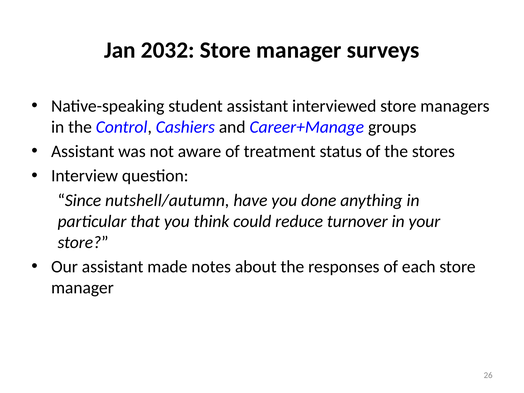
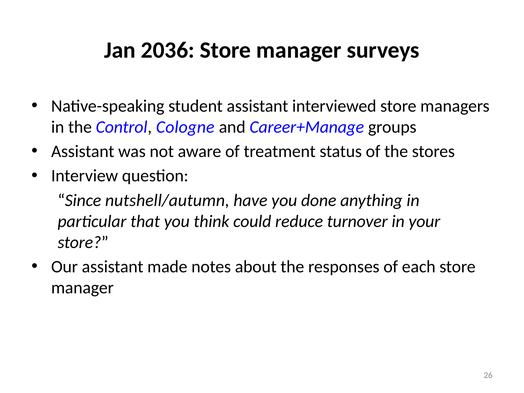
2032: 2032 -> 2036 (168, 50)
Cashiers: Cashiers -> Cologne (185, 127)
